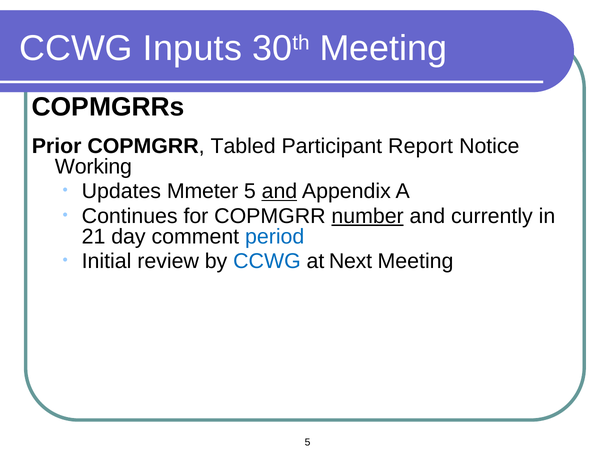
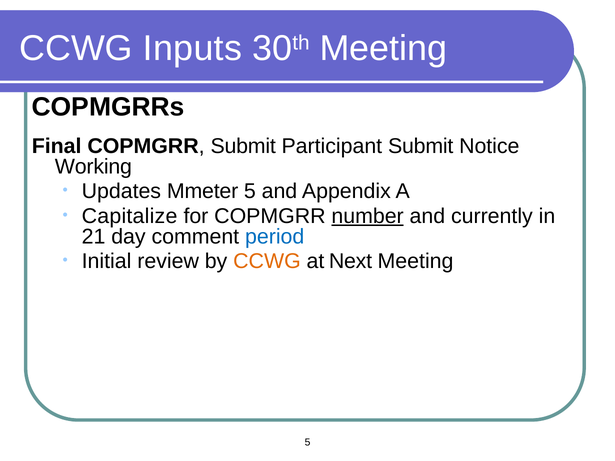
Prior: Prior -> Final (57, 146)
COPMGRR Tabled: Tabled -> Submit (243, 146)
Participant Report: Report -> Submit (421, 146)
and underline: present -> none (279, 191)
Continues: Continues -> Capitalize (130, 216)
CCWG colour: blue -> orange (267, 261)
